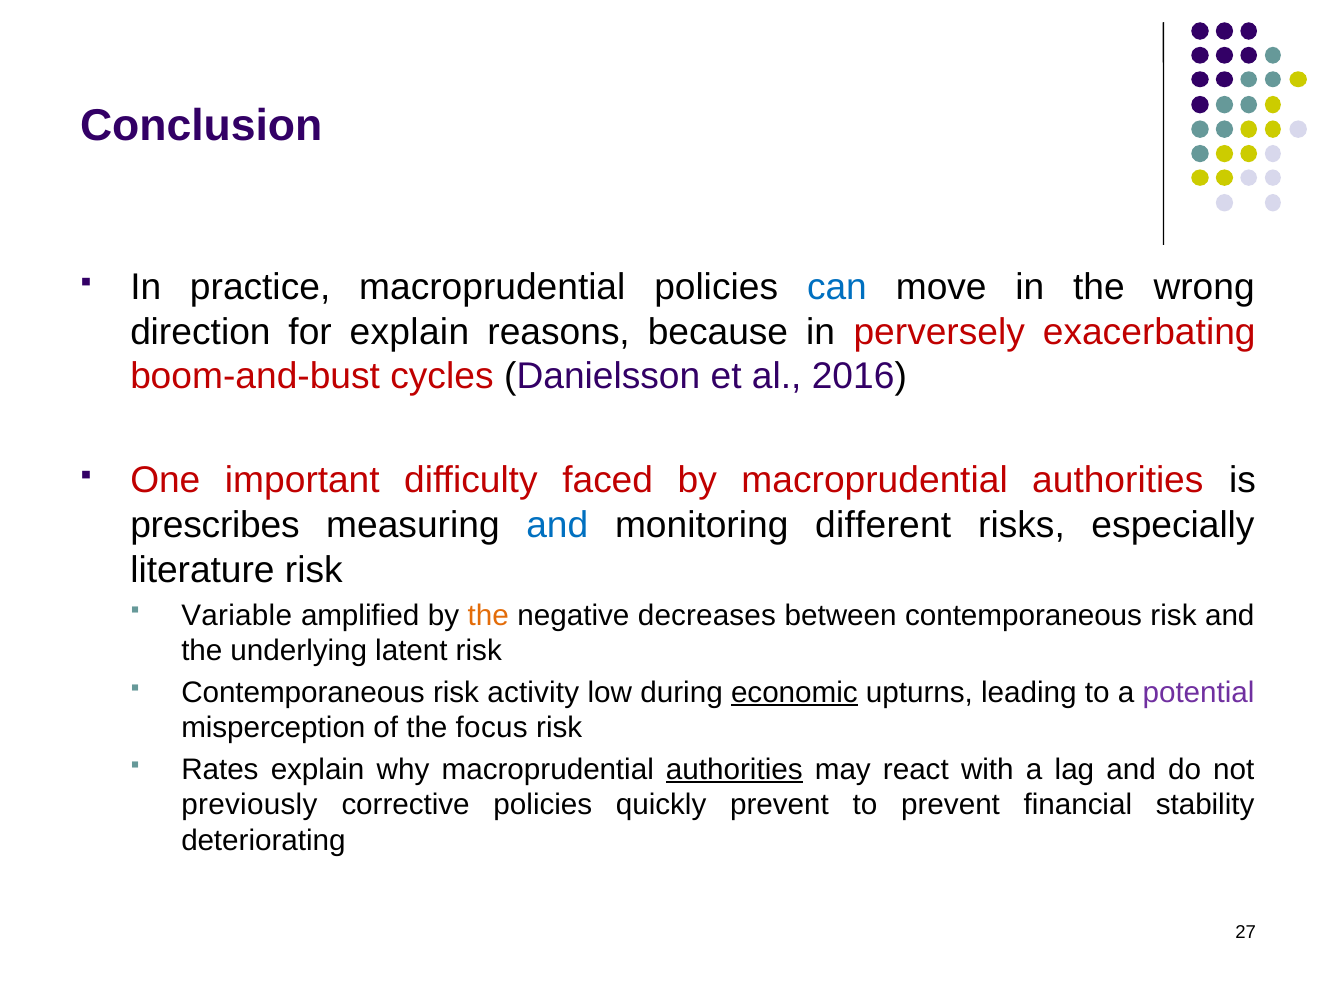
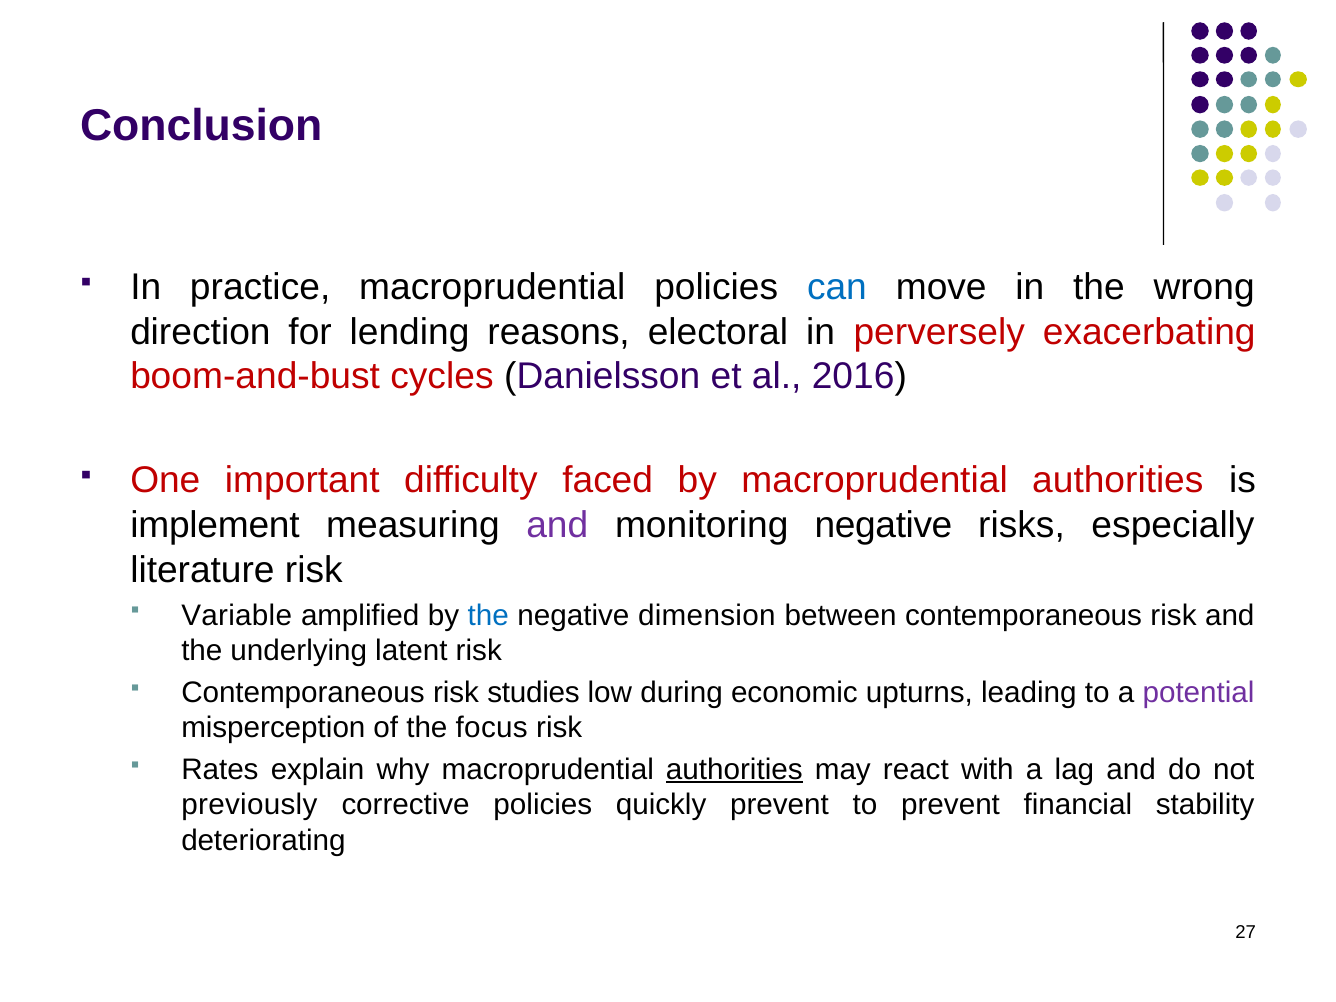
for explain: explain -> lending (410, 332)
because: because -> electoral (718, 332)
prescribes: prescribes -> implement (215, 525)
and colour: blue -> purple (557, 525)
monitoring different: different -> negative (884, 525)
the colour: orange -> blue (488, 615)
decreases: decreases -> dimension (707, 615)
activity: activity -> studies (534, 692)
economic underline: present -> none (794, 692)
